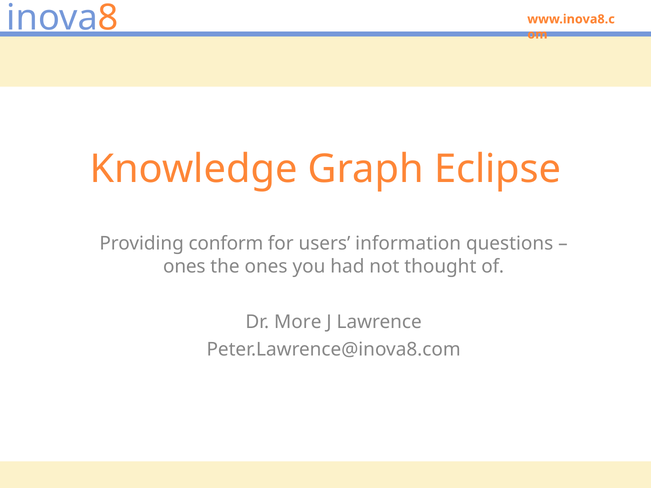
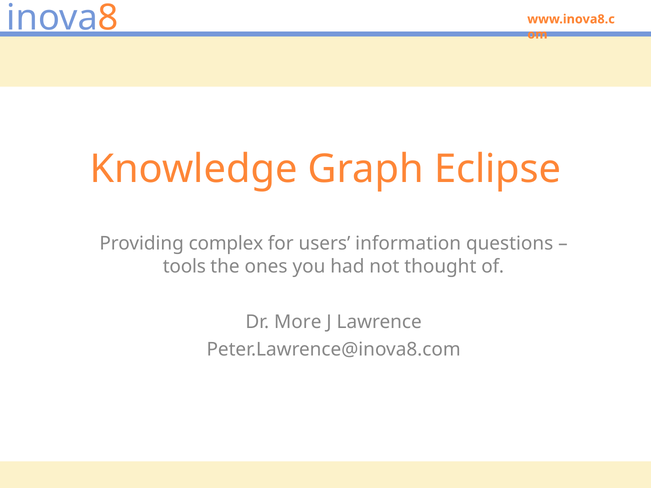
conform: conform -> complex (226, 244)
ones: ones -> tools (184, 267)
